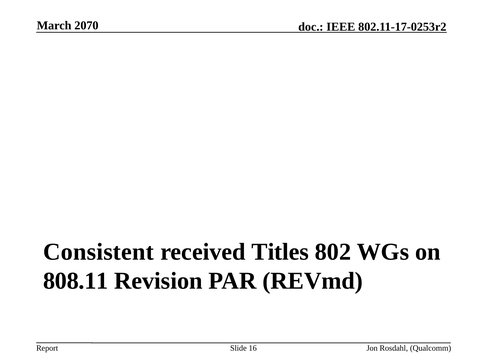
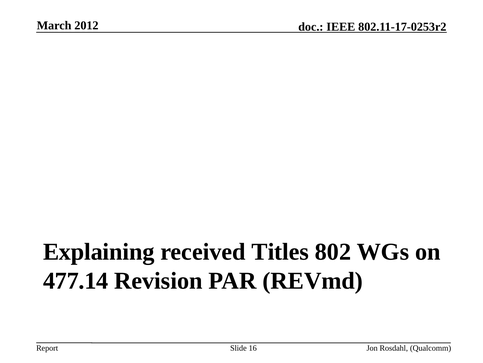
2070: 2070 -> 2012 (86, 26)
Consistent: Consistent -> Explaining (99, 251)
808.11: 808.11 -> 477.14 (76, 280)
